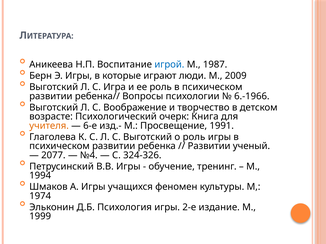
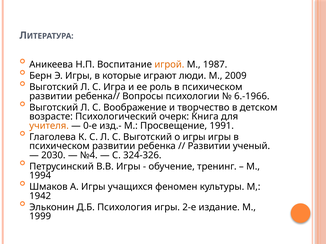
игрой colour: blue -> orange (169, 65)
6-е: 6-е -> 0-е (90, 126)
о роль: роль -> игры (194, 137)
2077: 2077 -> 2030 (53, 155)
1974: 1974 -> 1942 (40, 196)
